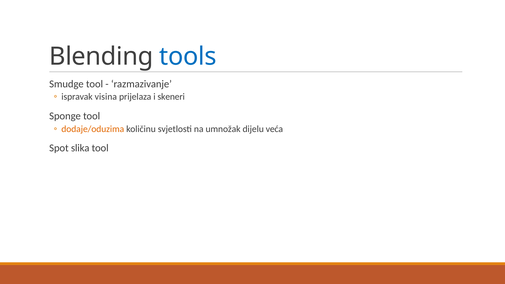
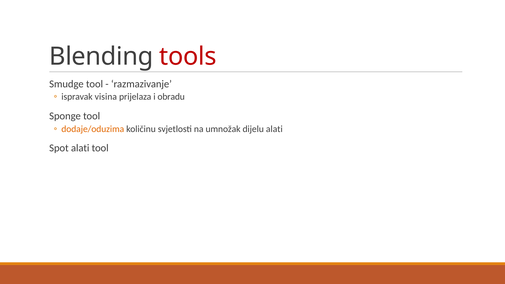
tools colour: blue -> red (188, 57)
skeneri: skeneri -> obradu (171, 97)
dijelu veća: veća -> alati (274, 129)
Spot slika: slika -> alati (80, 148)
